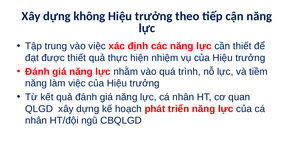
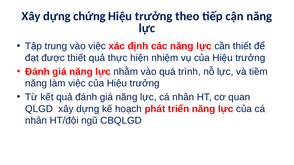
không: không -> chứng (89, 16)
